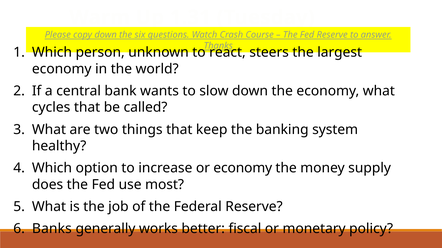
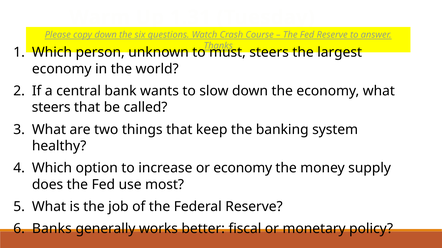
react: react -> must (228, 52)
cycles: cycles -> steers (51, 108)
